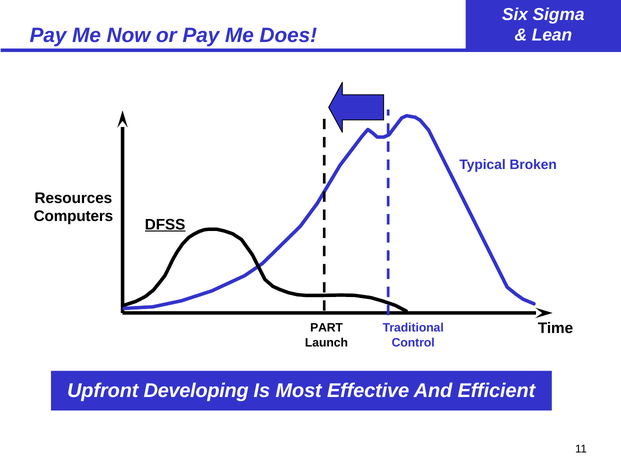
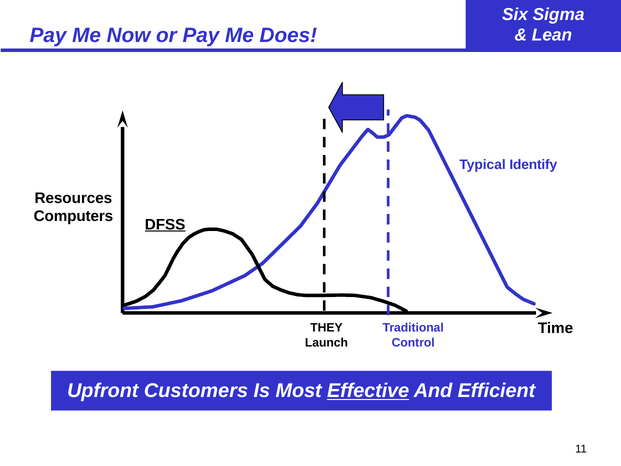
Broken: Broken -> Identify (533, 164)
PART: PART -> THEY (327, 328)
Developing: Developing -> Customers (196, 391)
Effective underline: none -> present (368, 391)
